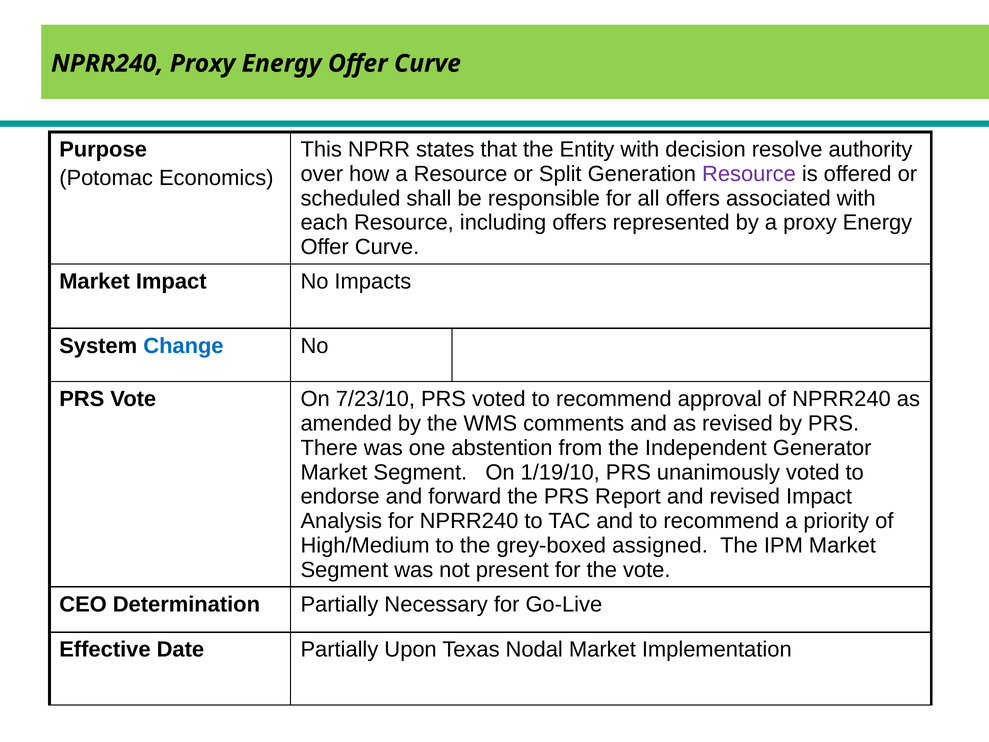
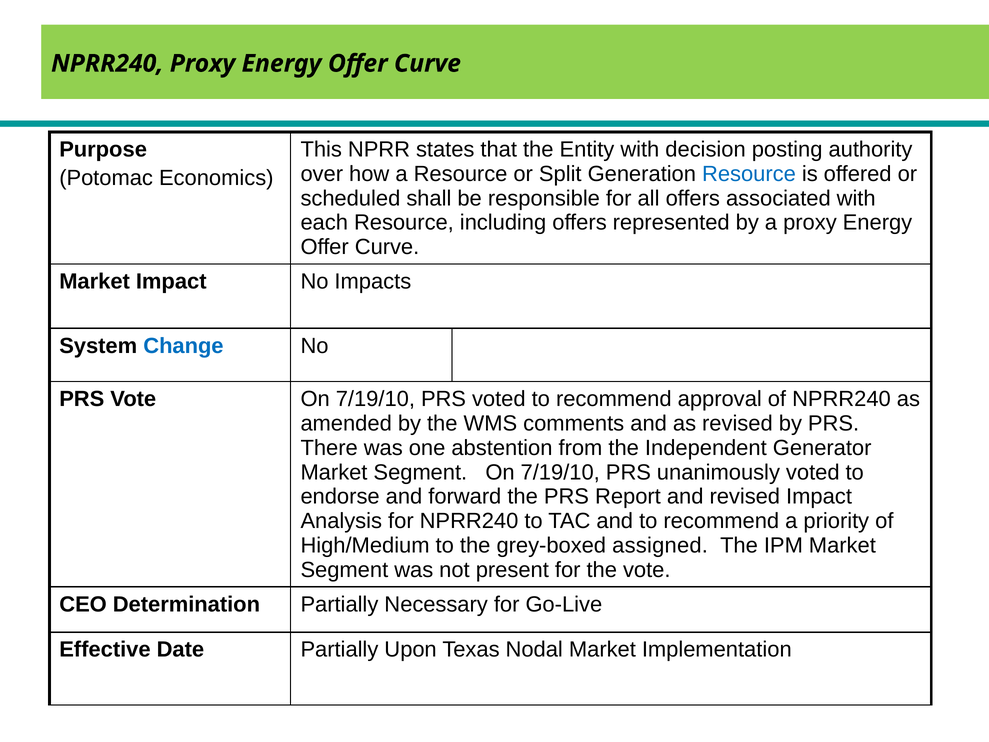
resolve: resolve -> posting (787, 149)
Resource colour: purple -> blue (749, 174)
Vote On 7/23/10: 7/23/10 -> 7/19/10 (375, 399)
Segment On 1/19/10: 1/19/10 -> 7/19/10 (560, 472)
